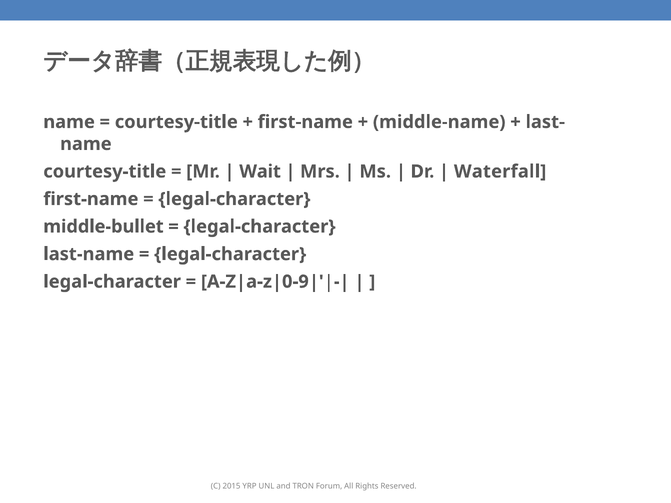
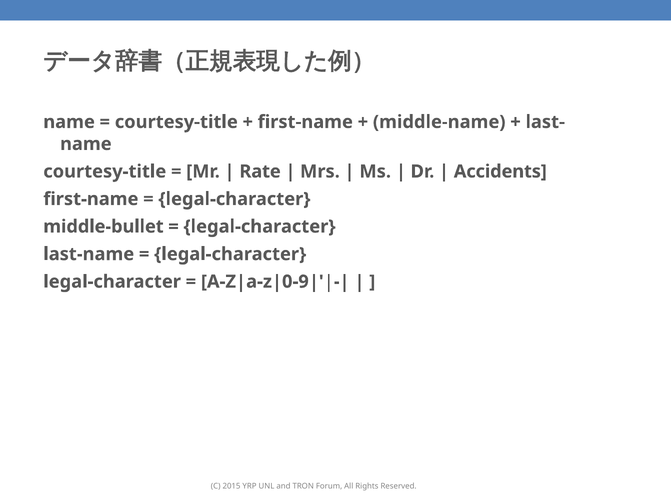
Wait: Wait -> Rate (260, 172)
Waterfall: Waterfall -> Accidents (500, 172)
